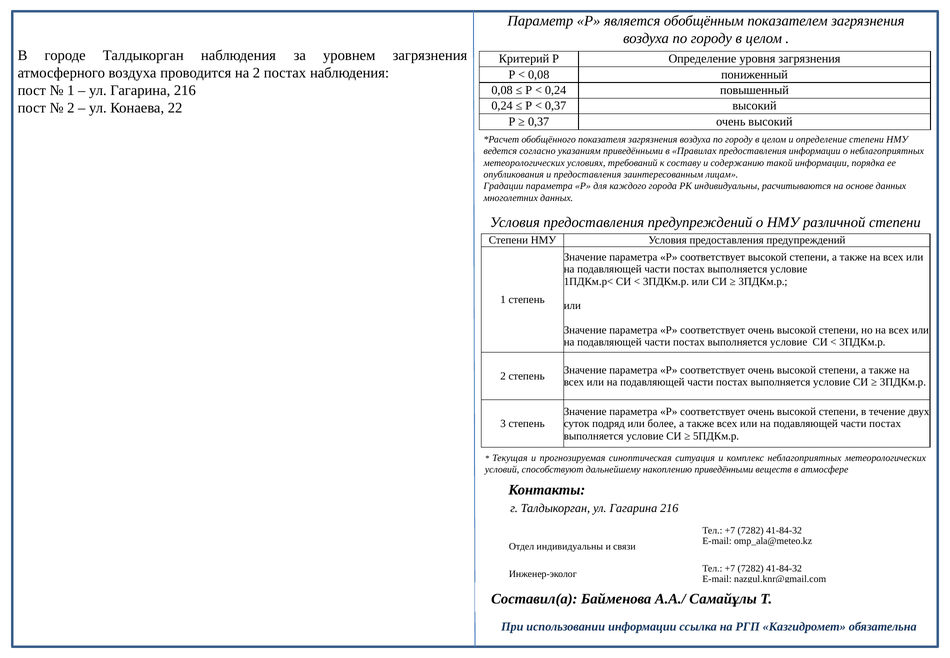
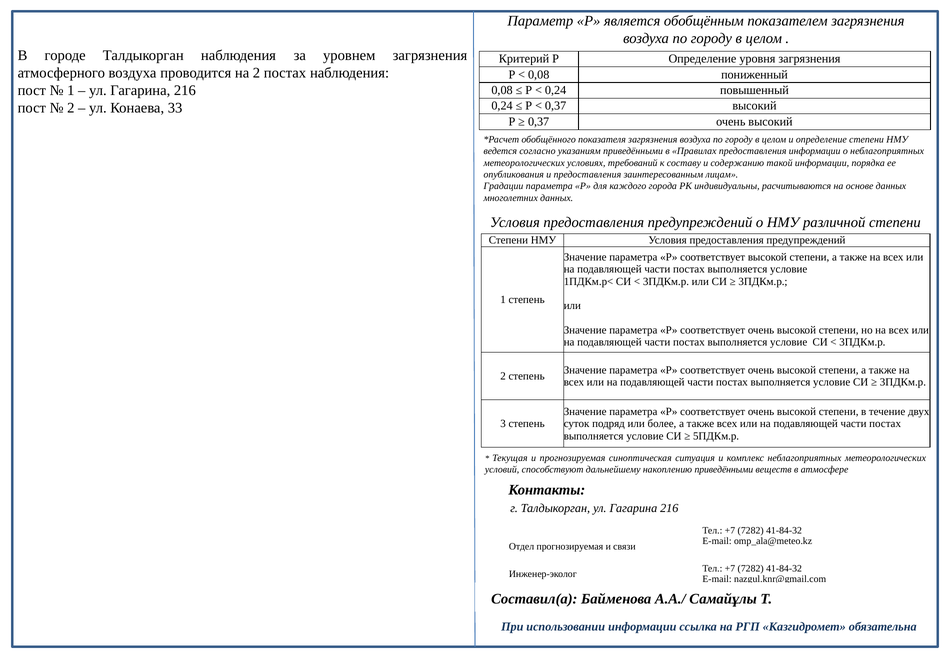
22: 22 -> 33 (175, 108)
Отдел индивидуальны: индивидуальны -> прогнозируемая (570, 546)
